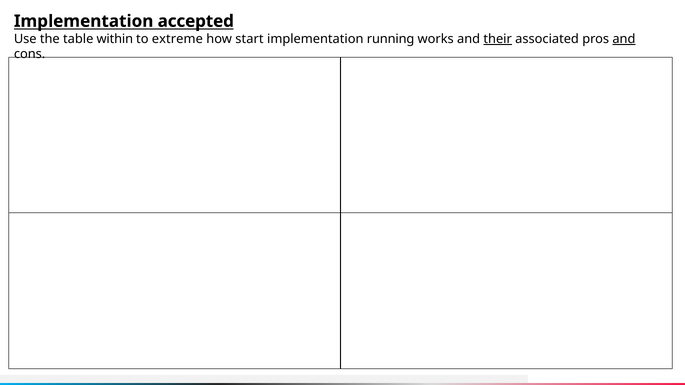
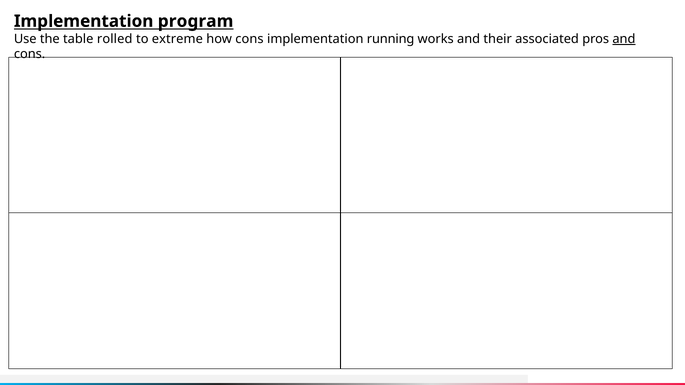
accepted: accepted -> program (196, 21)
within: within -> rolled (115, 39)
how start: start -> cons (249, 39)
their underline: present -> none (498, 39)
